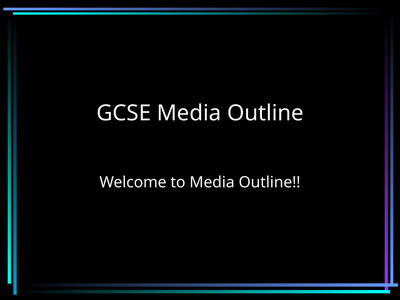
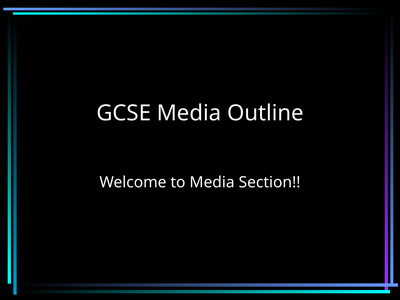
to Media Outline: Outline -> Section (270, 182)
